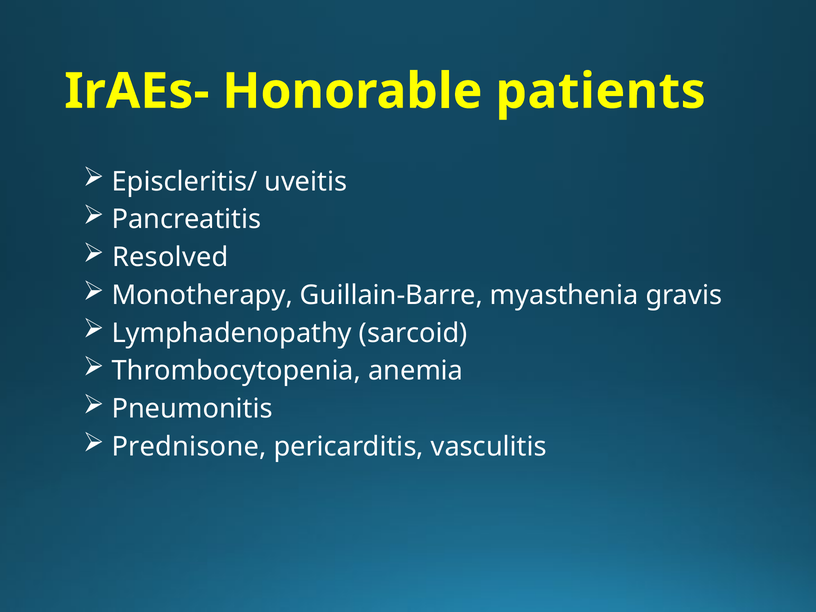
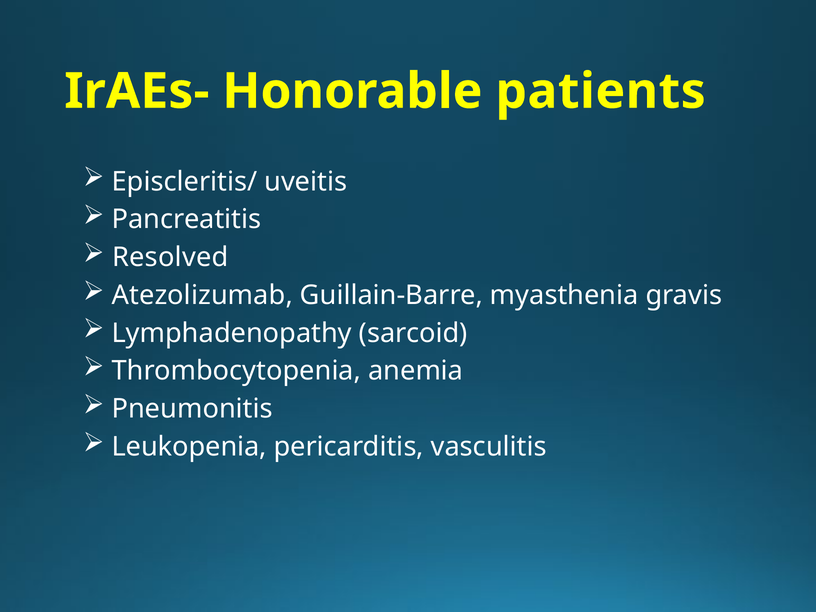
Monotherapy: Monotherapy -> Atezolizumab (202, 295)
Prednisone: Prednisone -> Leukopenia (189, 447)
